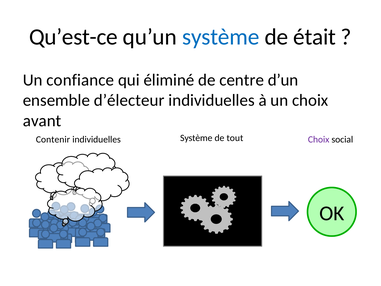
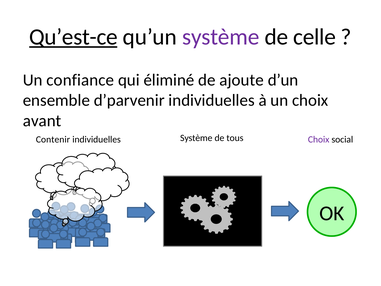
Qu’est-ce underline: none -> present (73, 37)
système colour: blue -> purple (221, 37)
était: était -> celle (315, 37)
centre: centre -> ajoute (242, 80)
d’électeur: d’électeur -> d’parvenir (129, 100)
tout: tout -> tous (235, 138)
